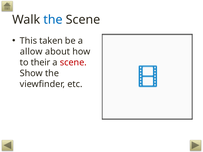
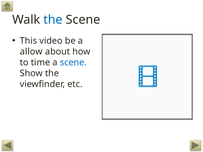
taken: taken -> video (51, 41)
their: their -> time (40, 63)
scene colour: red -> blue (73, 63)
